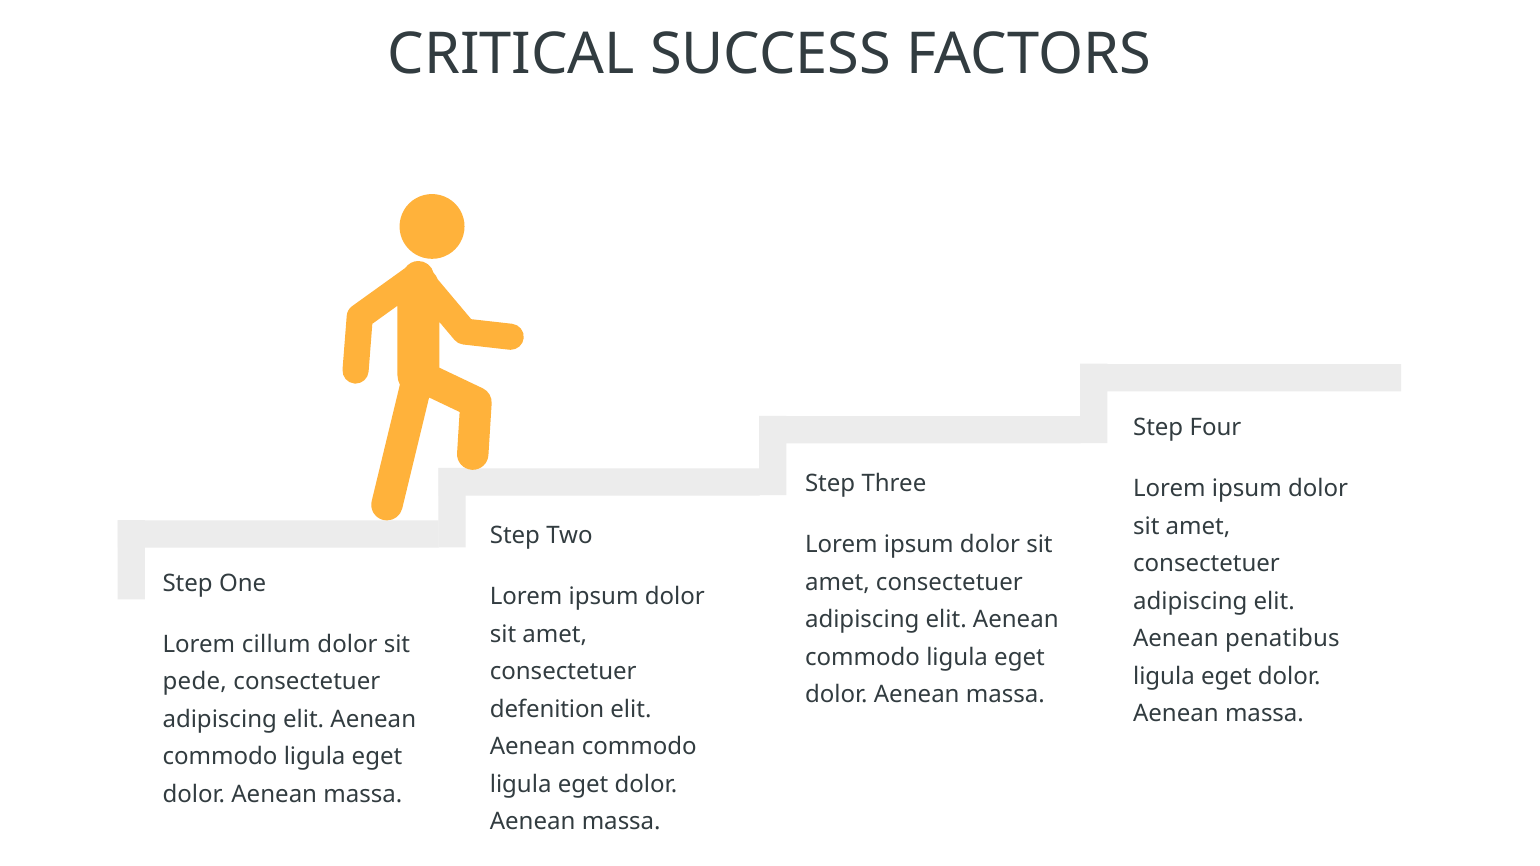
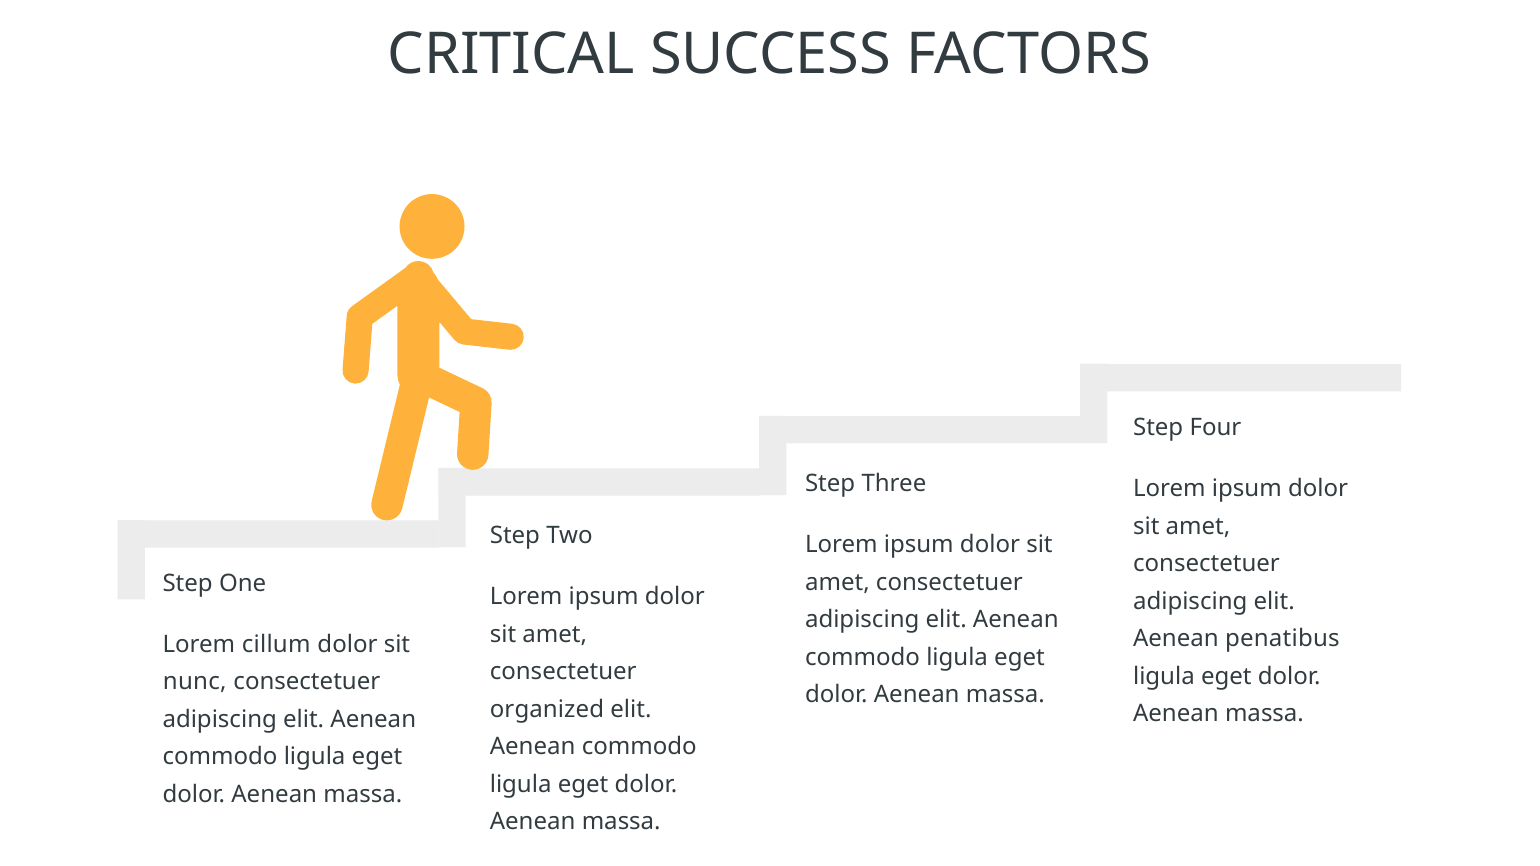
pede: pede -> nunc (195, 682)
defenition: defenition -> organized (547, 710)
